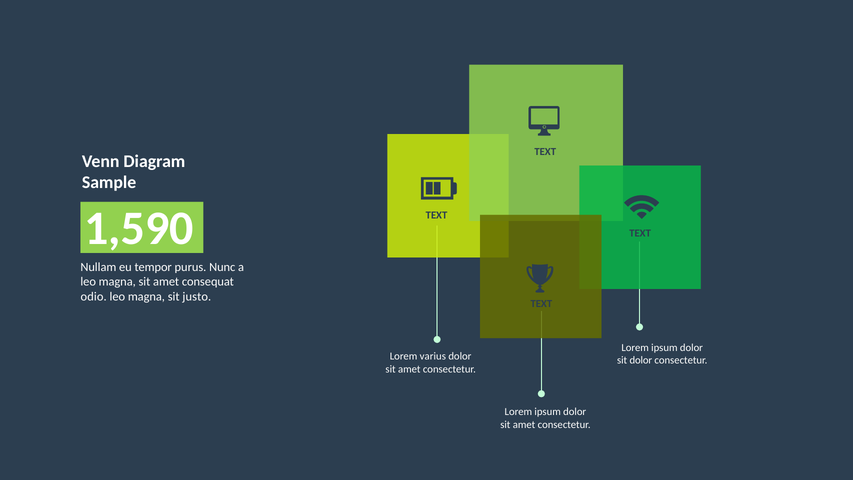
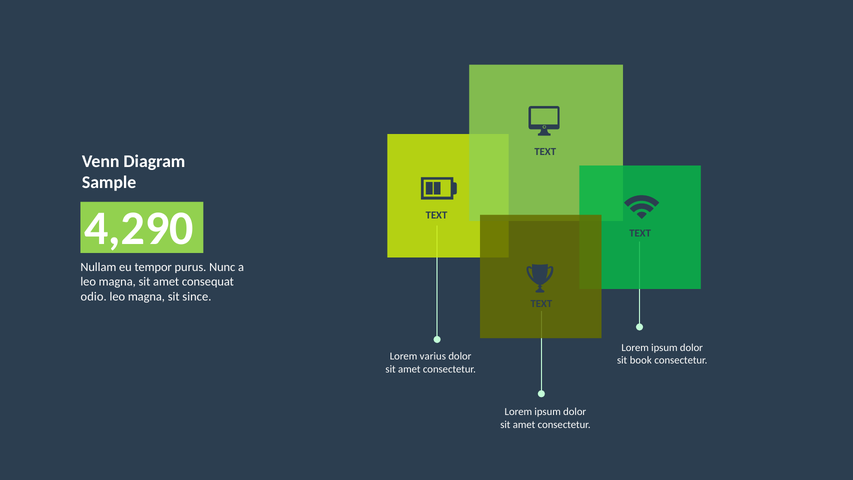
1,590: 1,590 -> 4,290 (139, 228)
justo: justo -> since (197, 297)
sit dolor: dolor -> book (641, 360)
